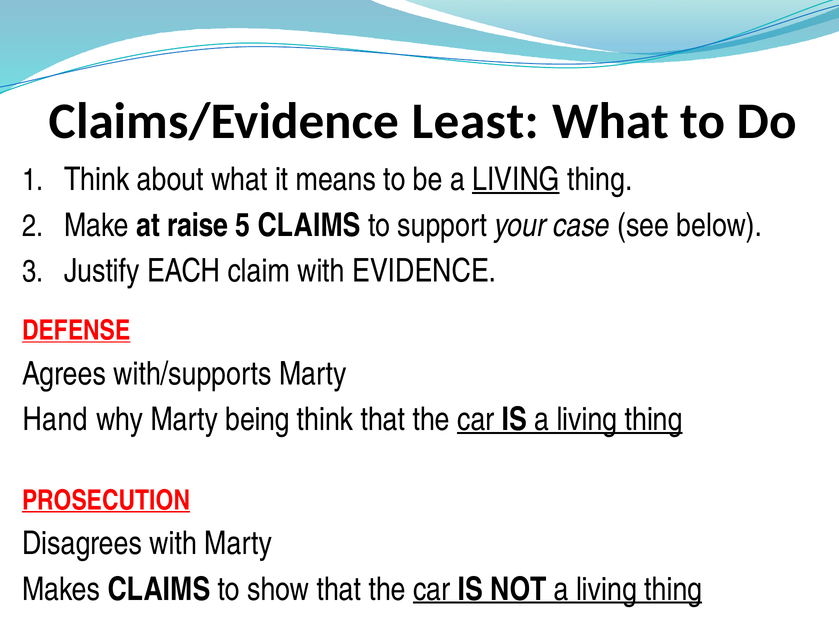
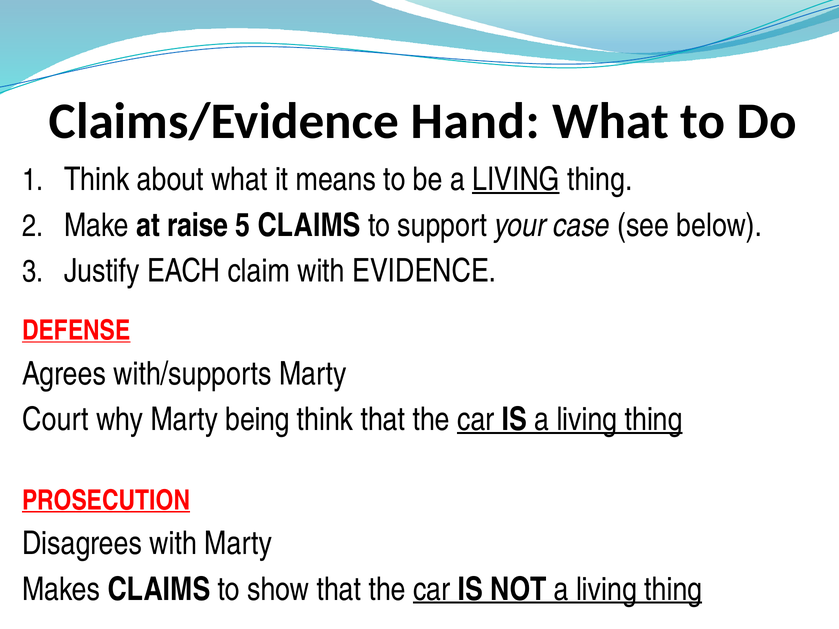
Least: Least -> Hand (475, 121)
Hand: Hand -> Court (55, 420)
